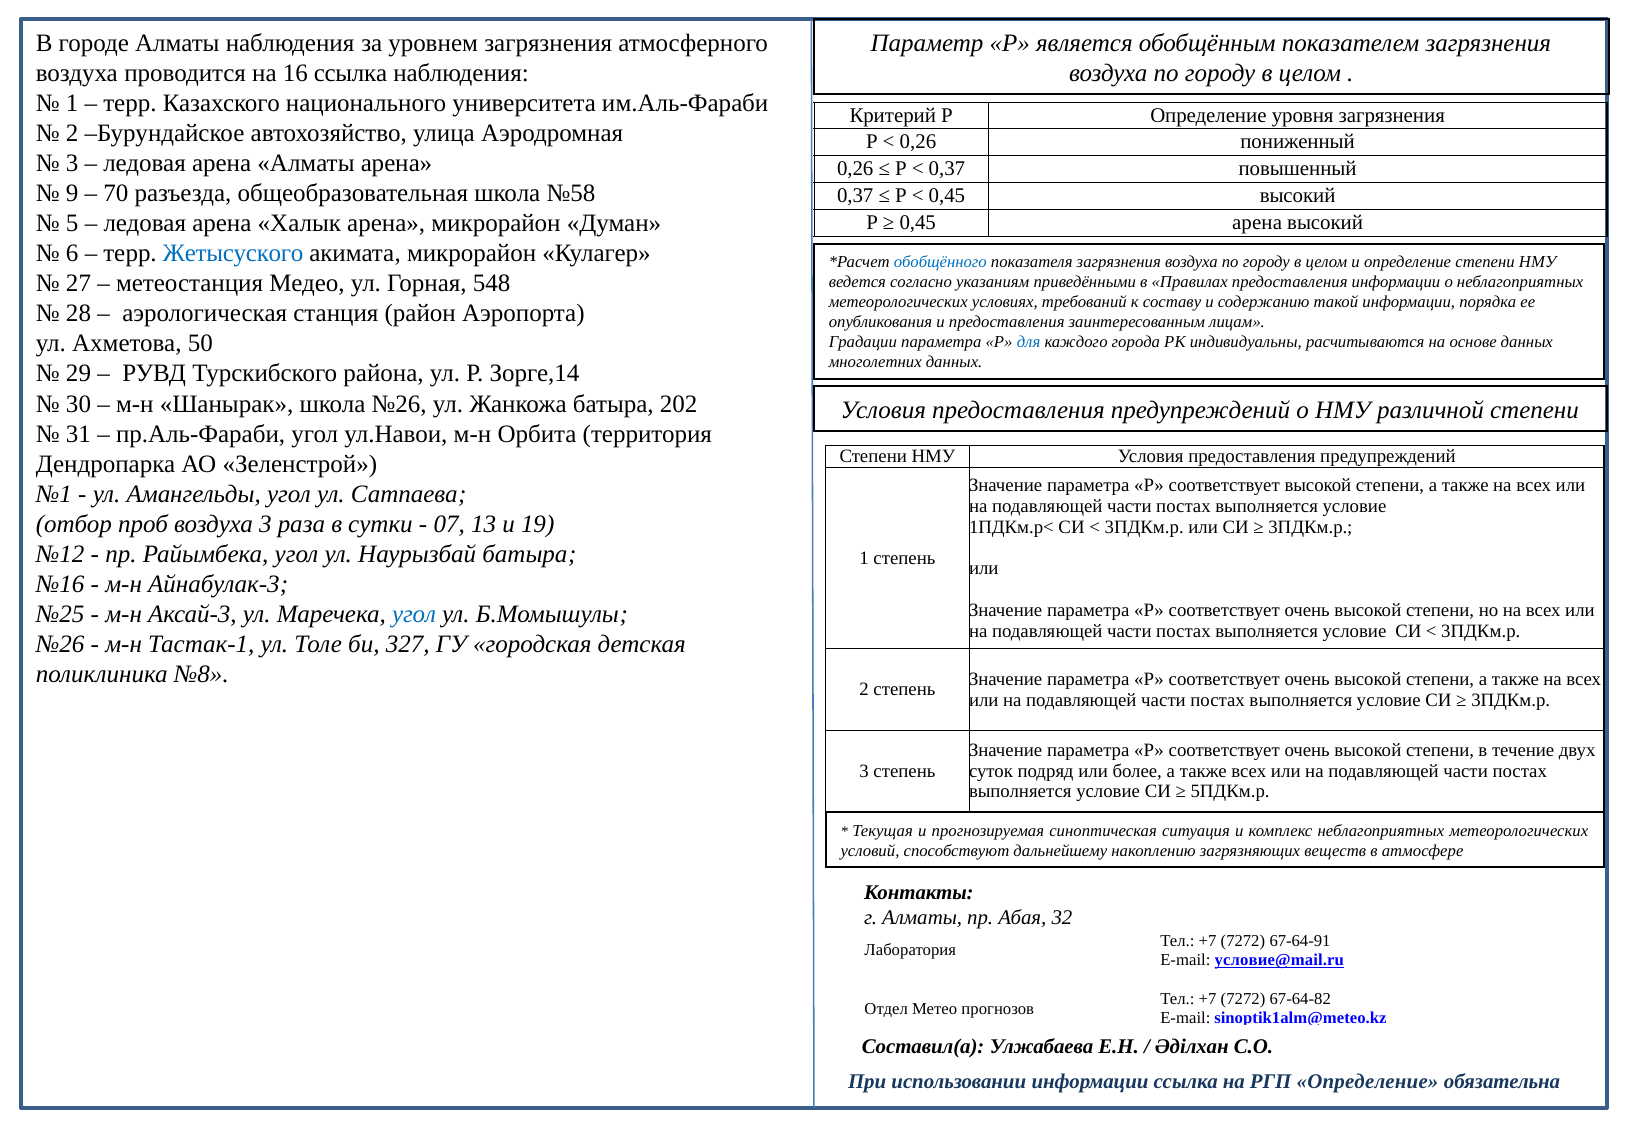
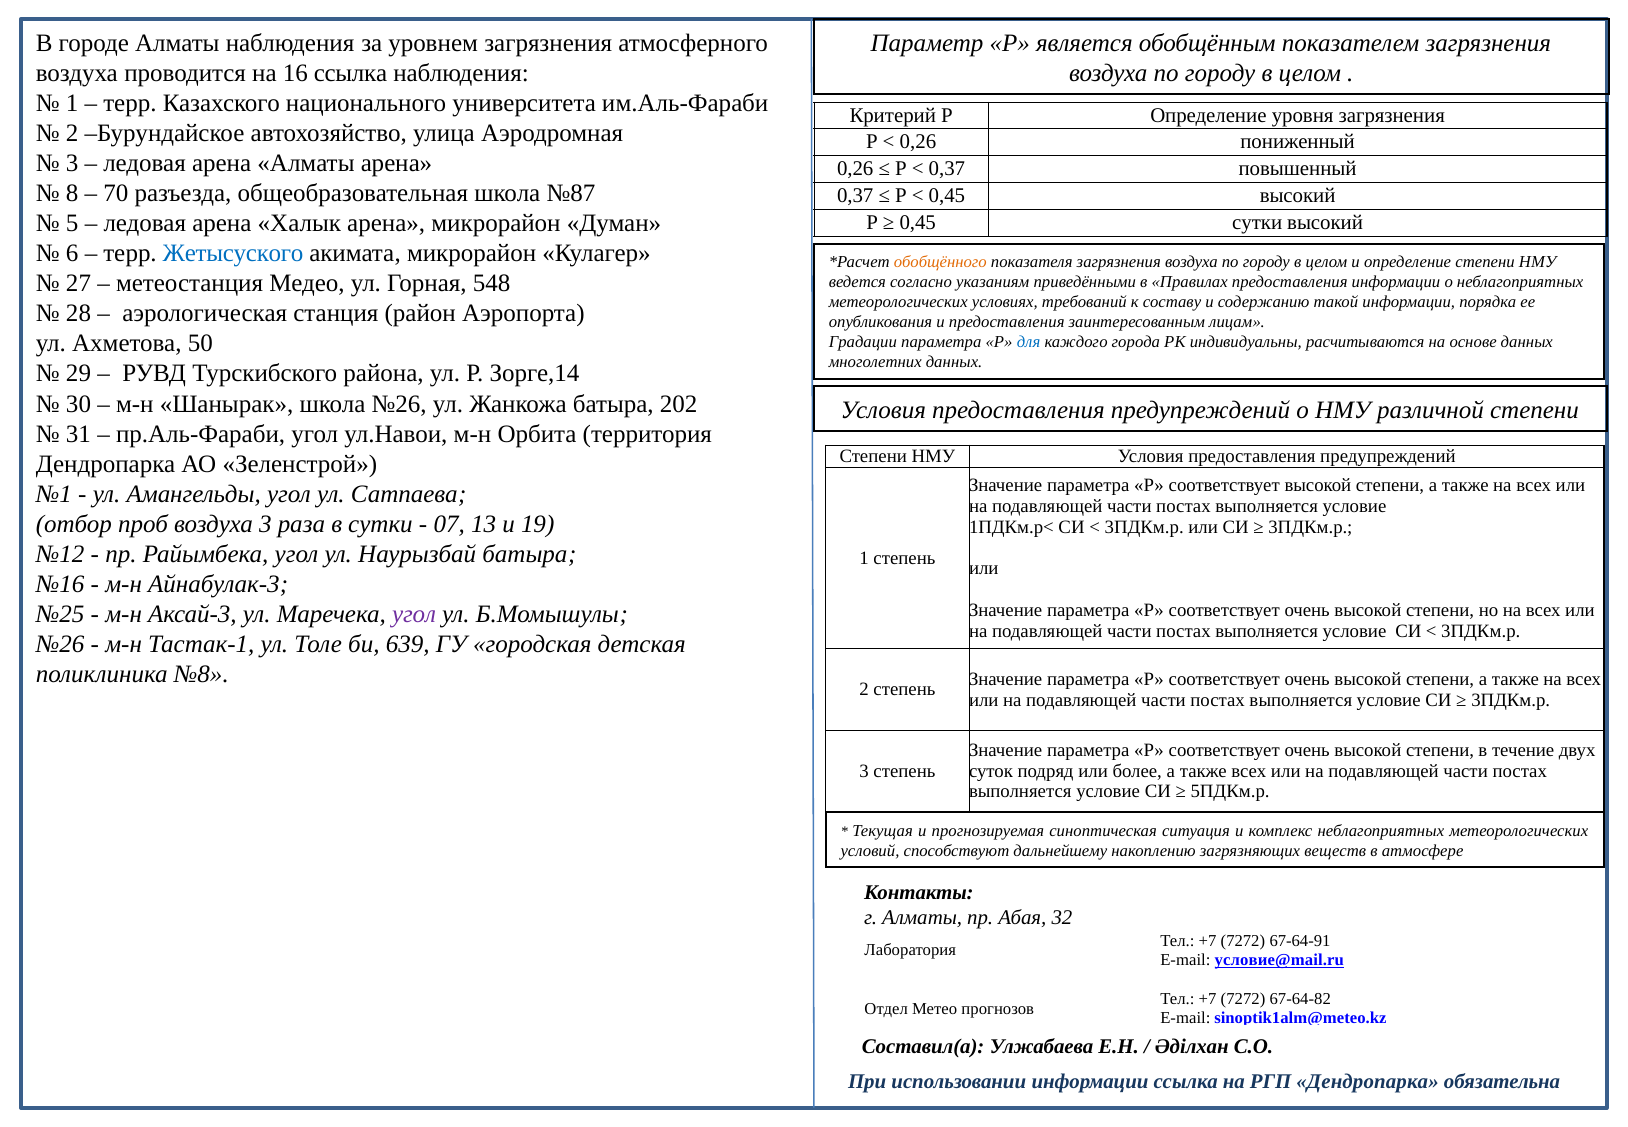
9: 9 -> 8 (72, 193)
№58: №58 -> №87 (571, 193)
0,45 арена: арена -> сутки (1257, 223)
обобщённого colour: blue -> orange (940, 262)
угол colour: blue -> purple (414, 614)
327: 327 -> 639 (408, 644)
РГП Определение: Определение -> Дендропарка (1368, 1082)
